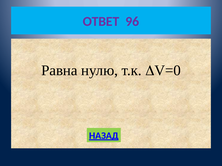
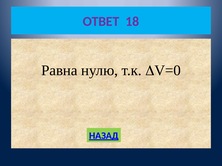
96: 96 -> 18 (132, 21)
